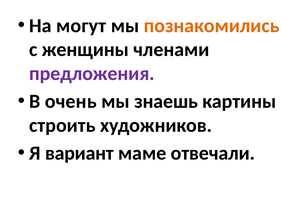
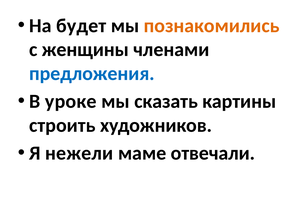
могут: могут -> будет (81, 26)
предложения colour: purple -> blue (92, 74)
очень: очень -> уроке (71, 101)
знаешь: знаешь -> сказать (166, 101)
вариант: вариант -> нежели (79, 153)
